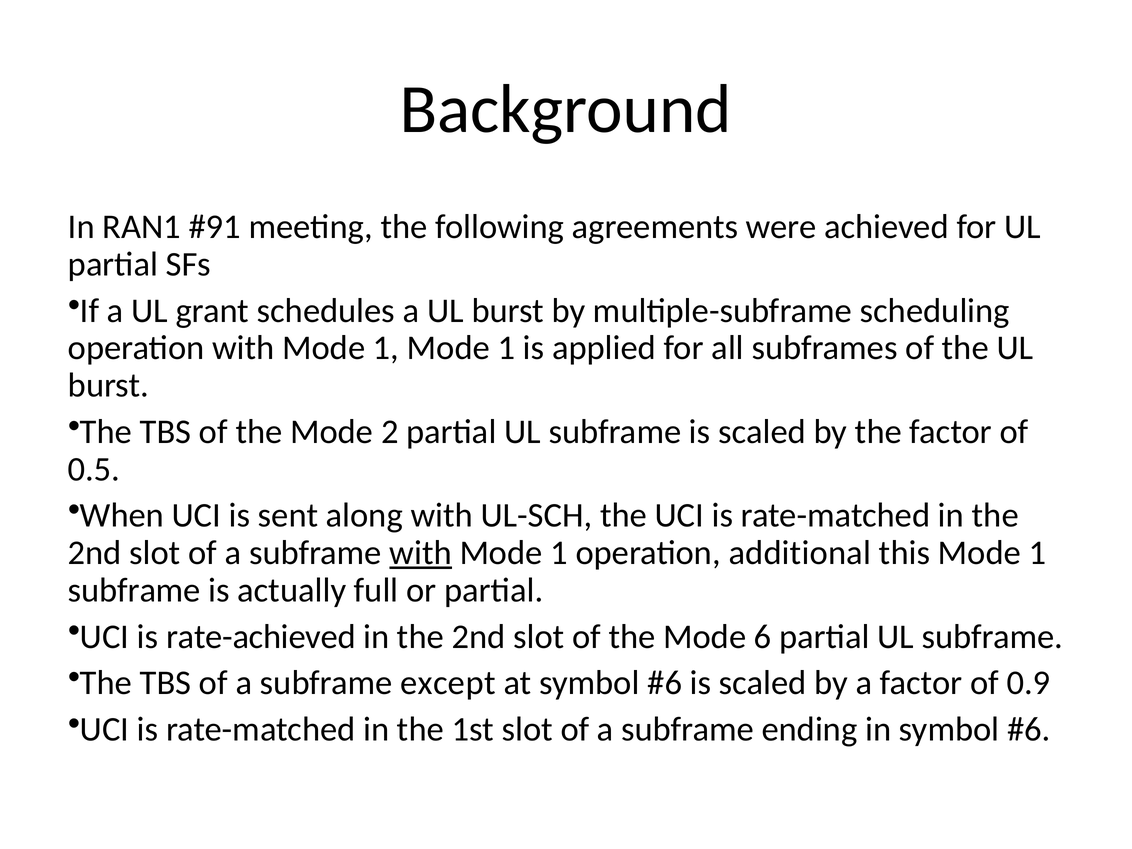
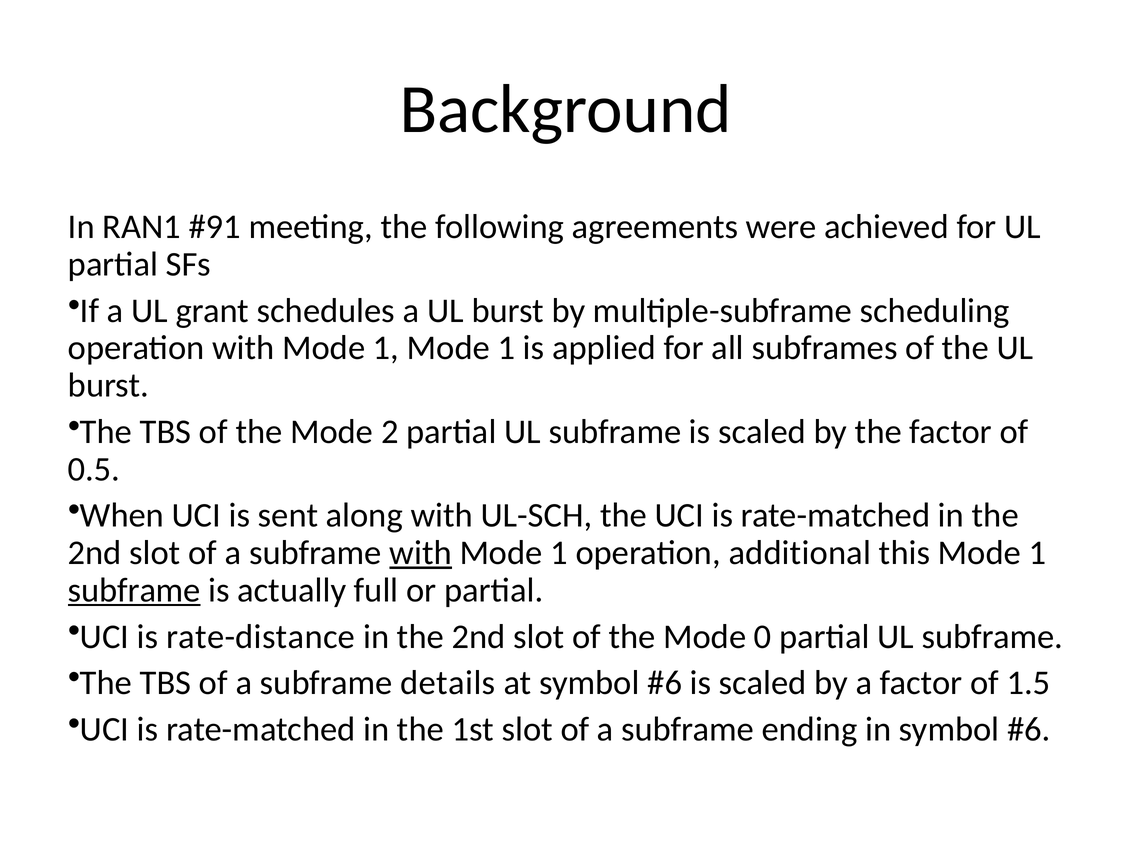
subframe underline: none -> present (134, 590)
rate-achieved: rate-achieved -> rate-distance (261, 637)
6: 6 -> 0 (763, 637)
except: except -> details (448, 683)
0.9: 0.9 -> 1.5 (1028, 683)
